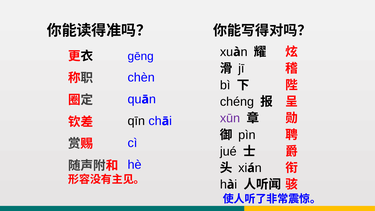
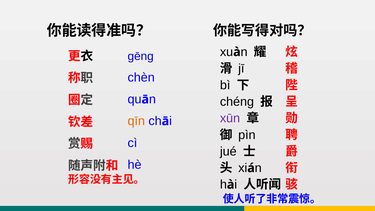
qīn colour: black -> orange (136, 121)
